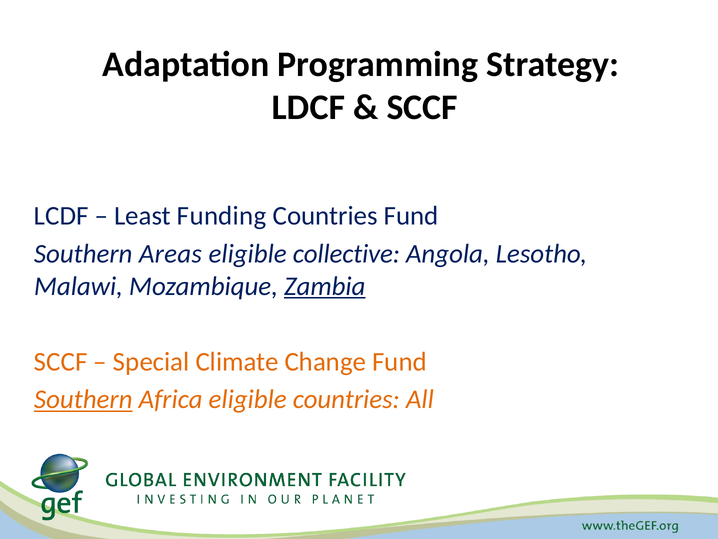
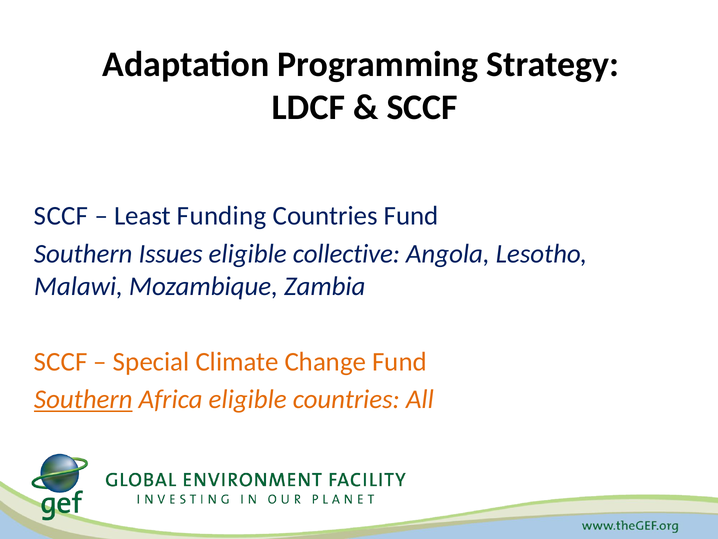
LCDF: LCDF -> SCCF (61, 216)
Areas: Areas -> Issues (171, 254)
Zambia underline: present -> none (325, 286)
